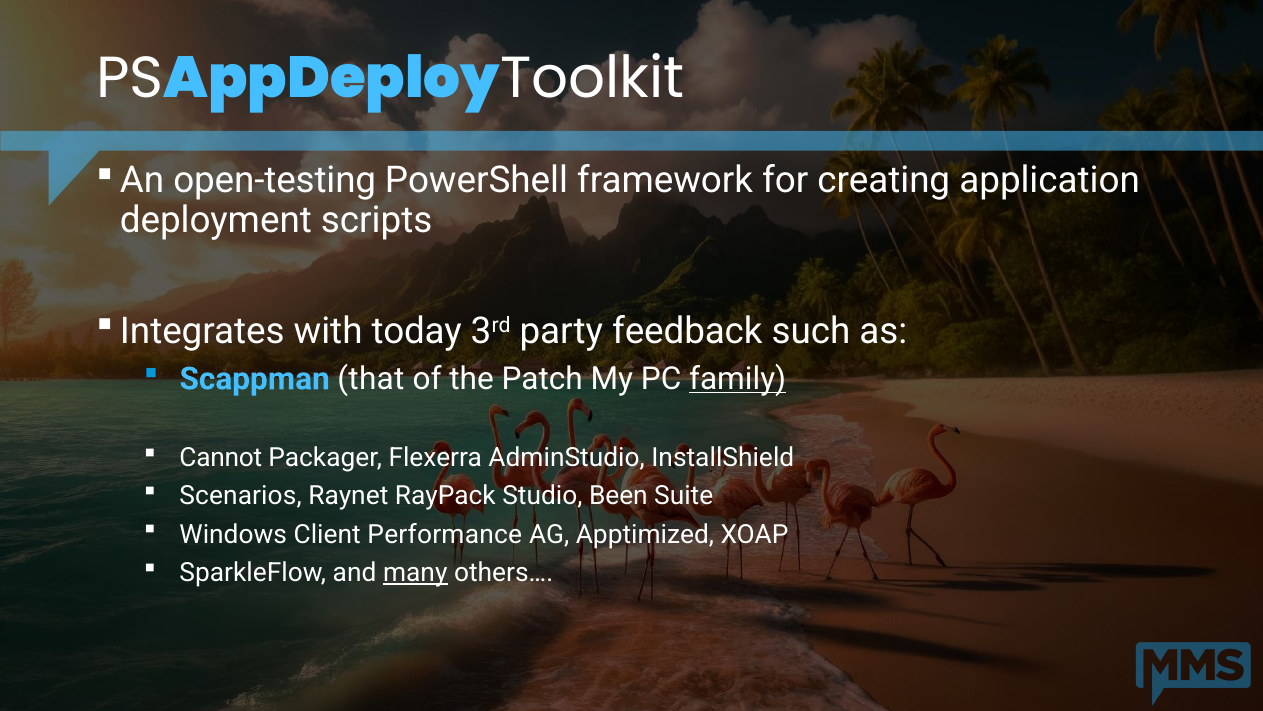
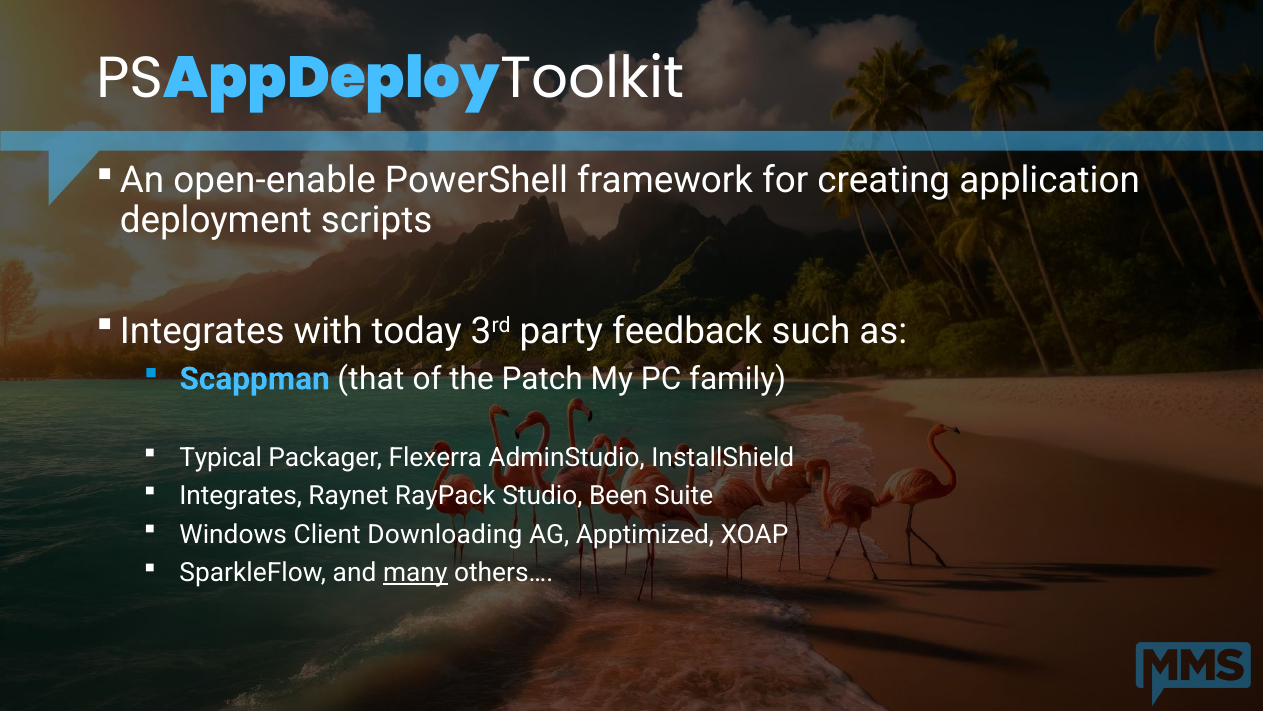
open-testing: open-testing -> open-enable (275, 181)
family underline: present -> none (738, 379)
Cannot: Cannot -> Typical (221, 458)
Scenarios: Scenarios -> Integrates (241, 496)
Performance: Performance -> Downloading (445, 534)
